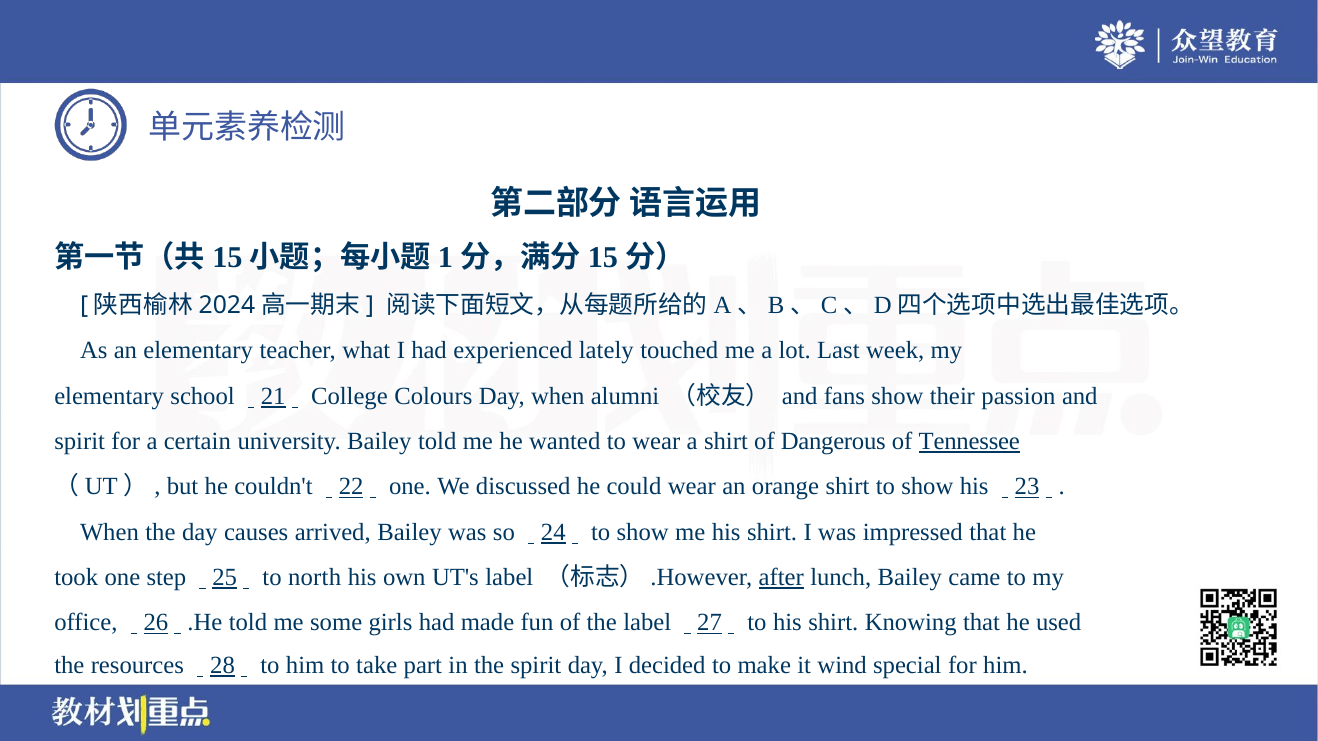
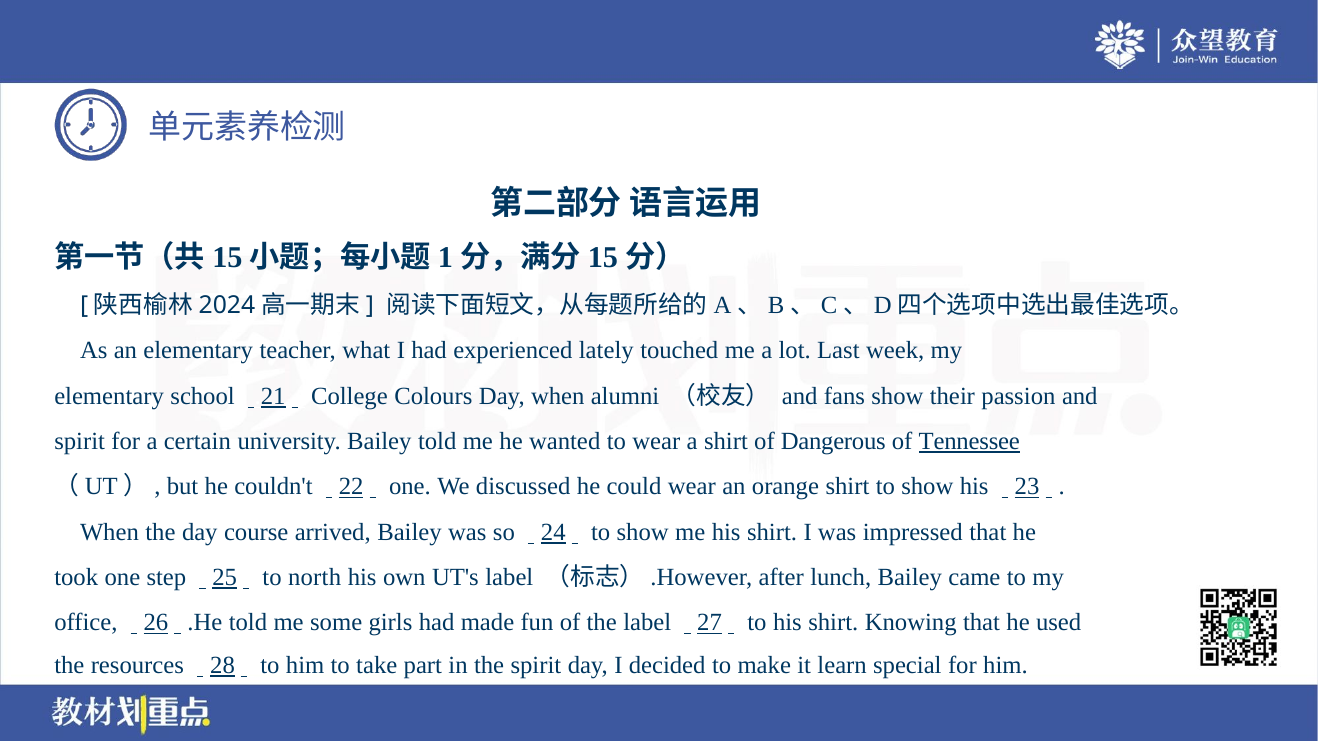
causes: causes -> course (256, 532)
after underline: present -> none (781, 578)
wind: wind -> learn (842, 665)
